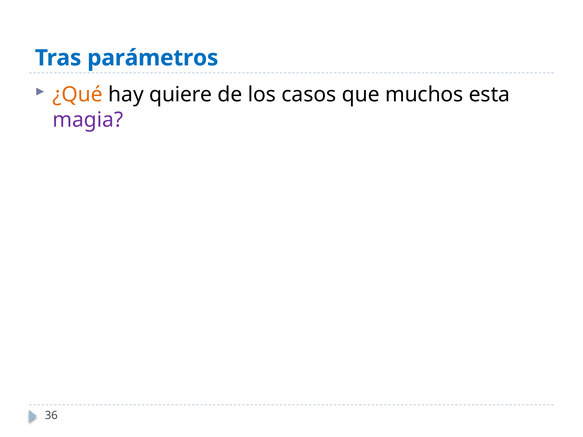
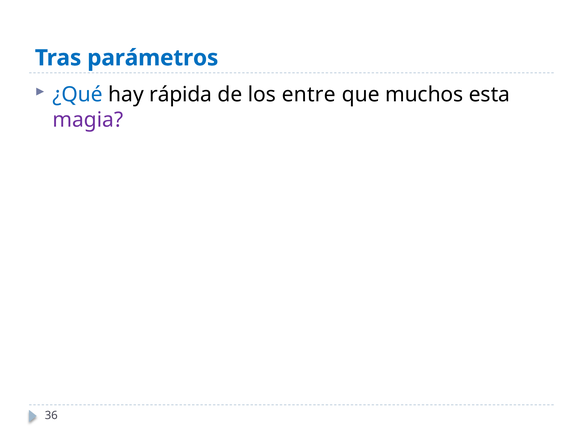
¿Qué colour: orange -> blue (78, 95)
quiere: quiere -> rápida (181, 95)
casos: casos -> entre (309, 95)
